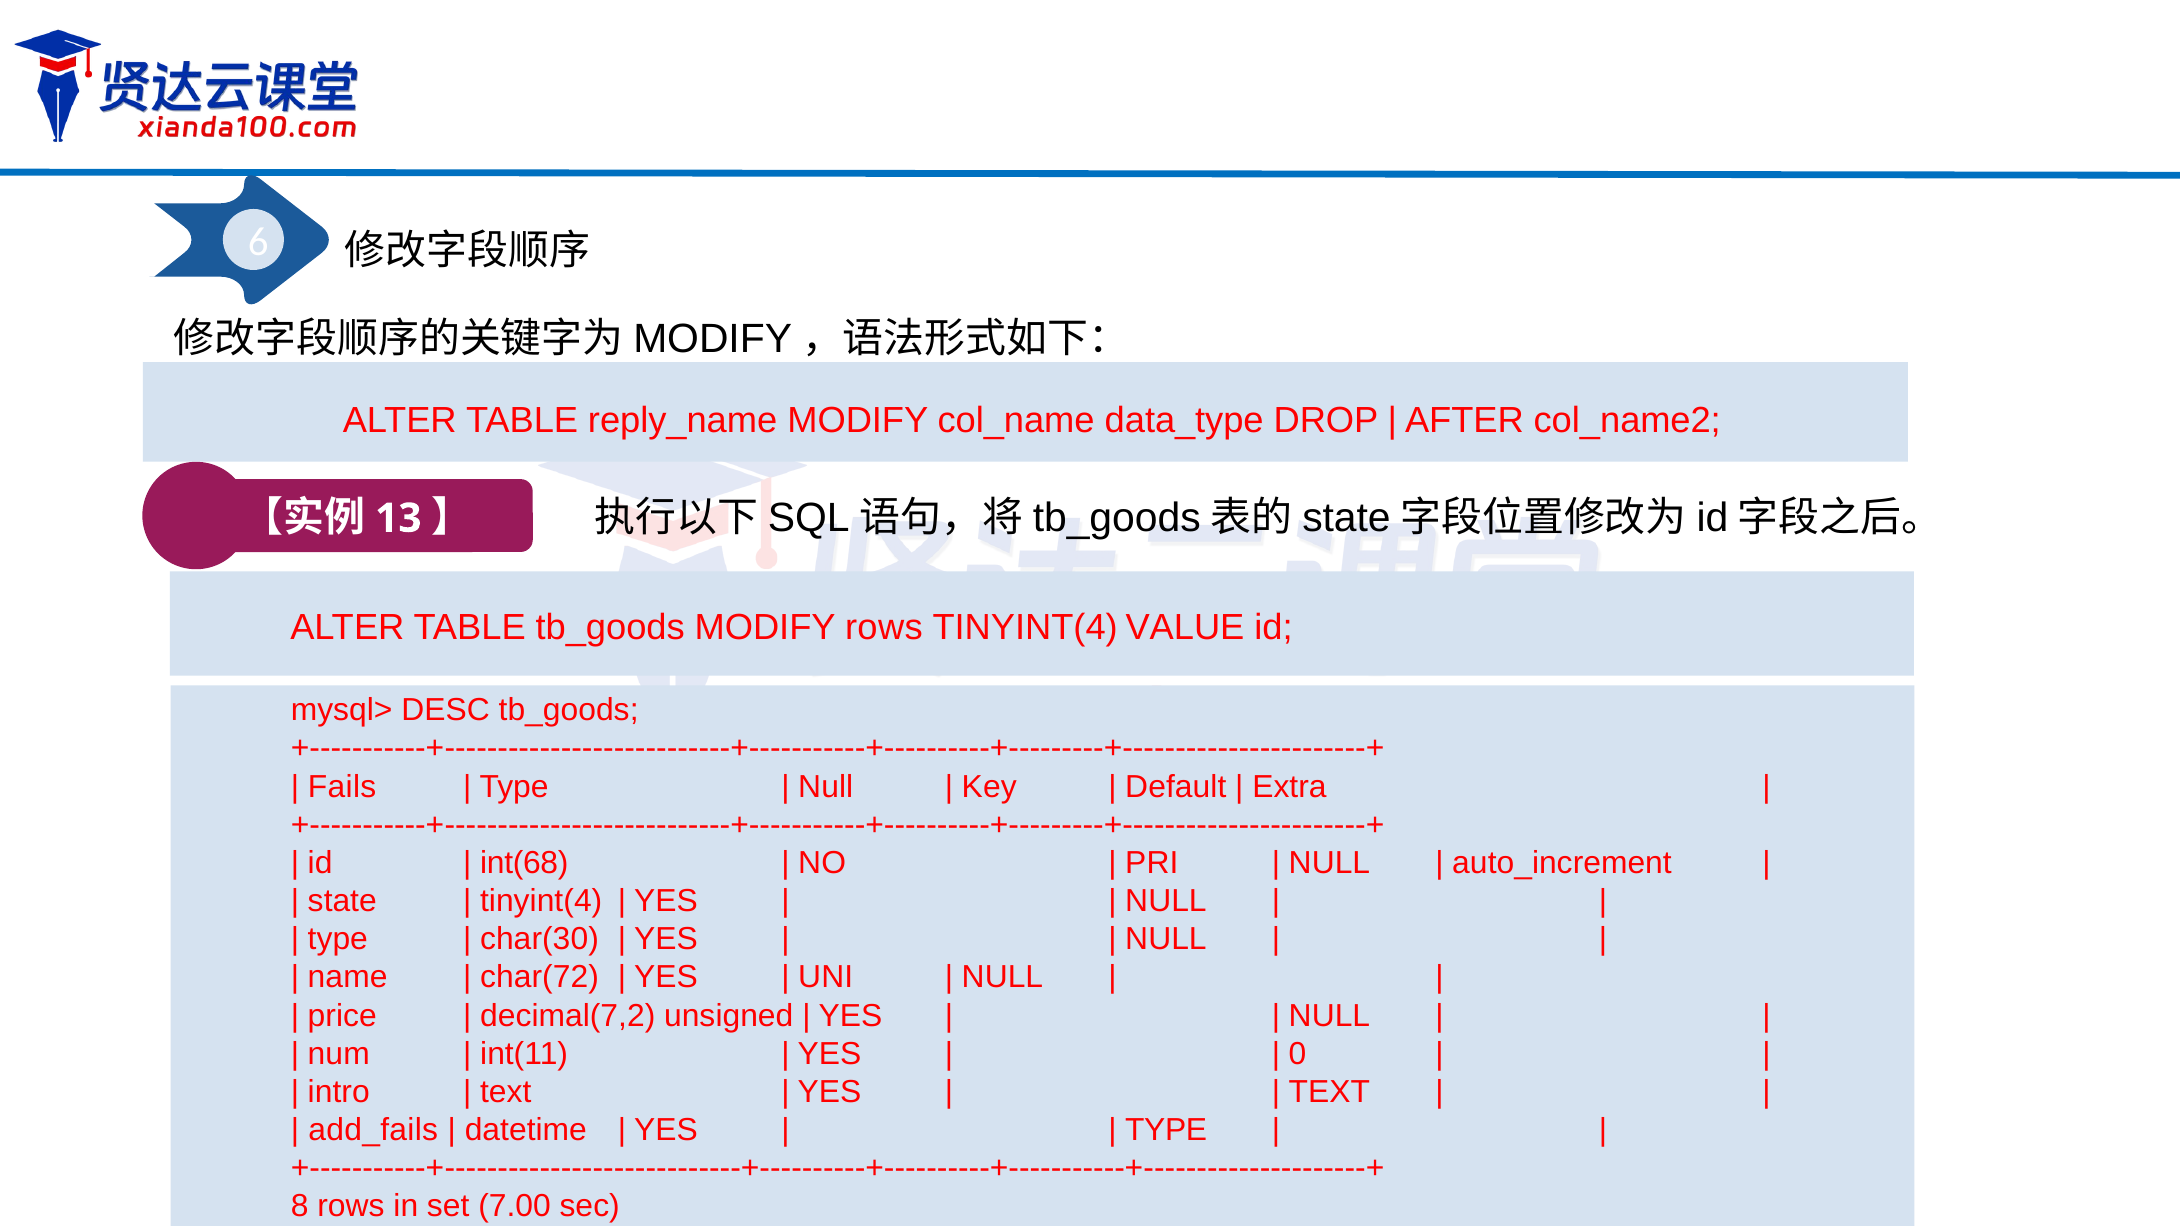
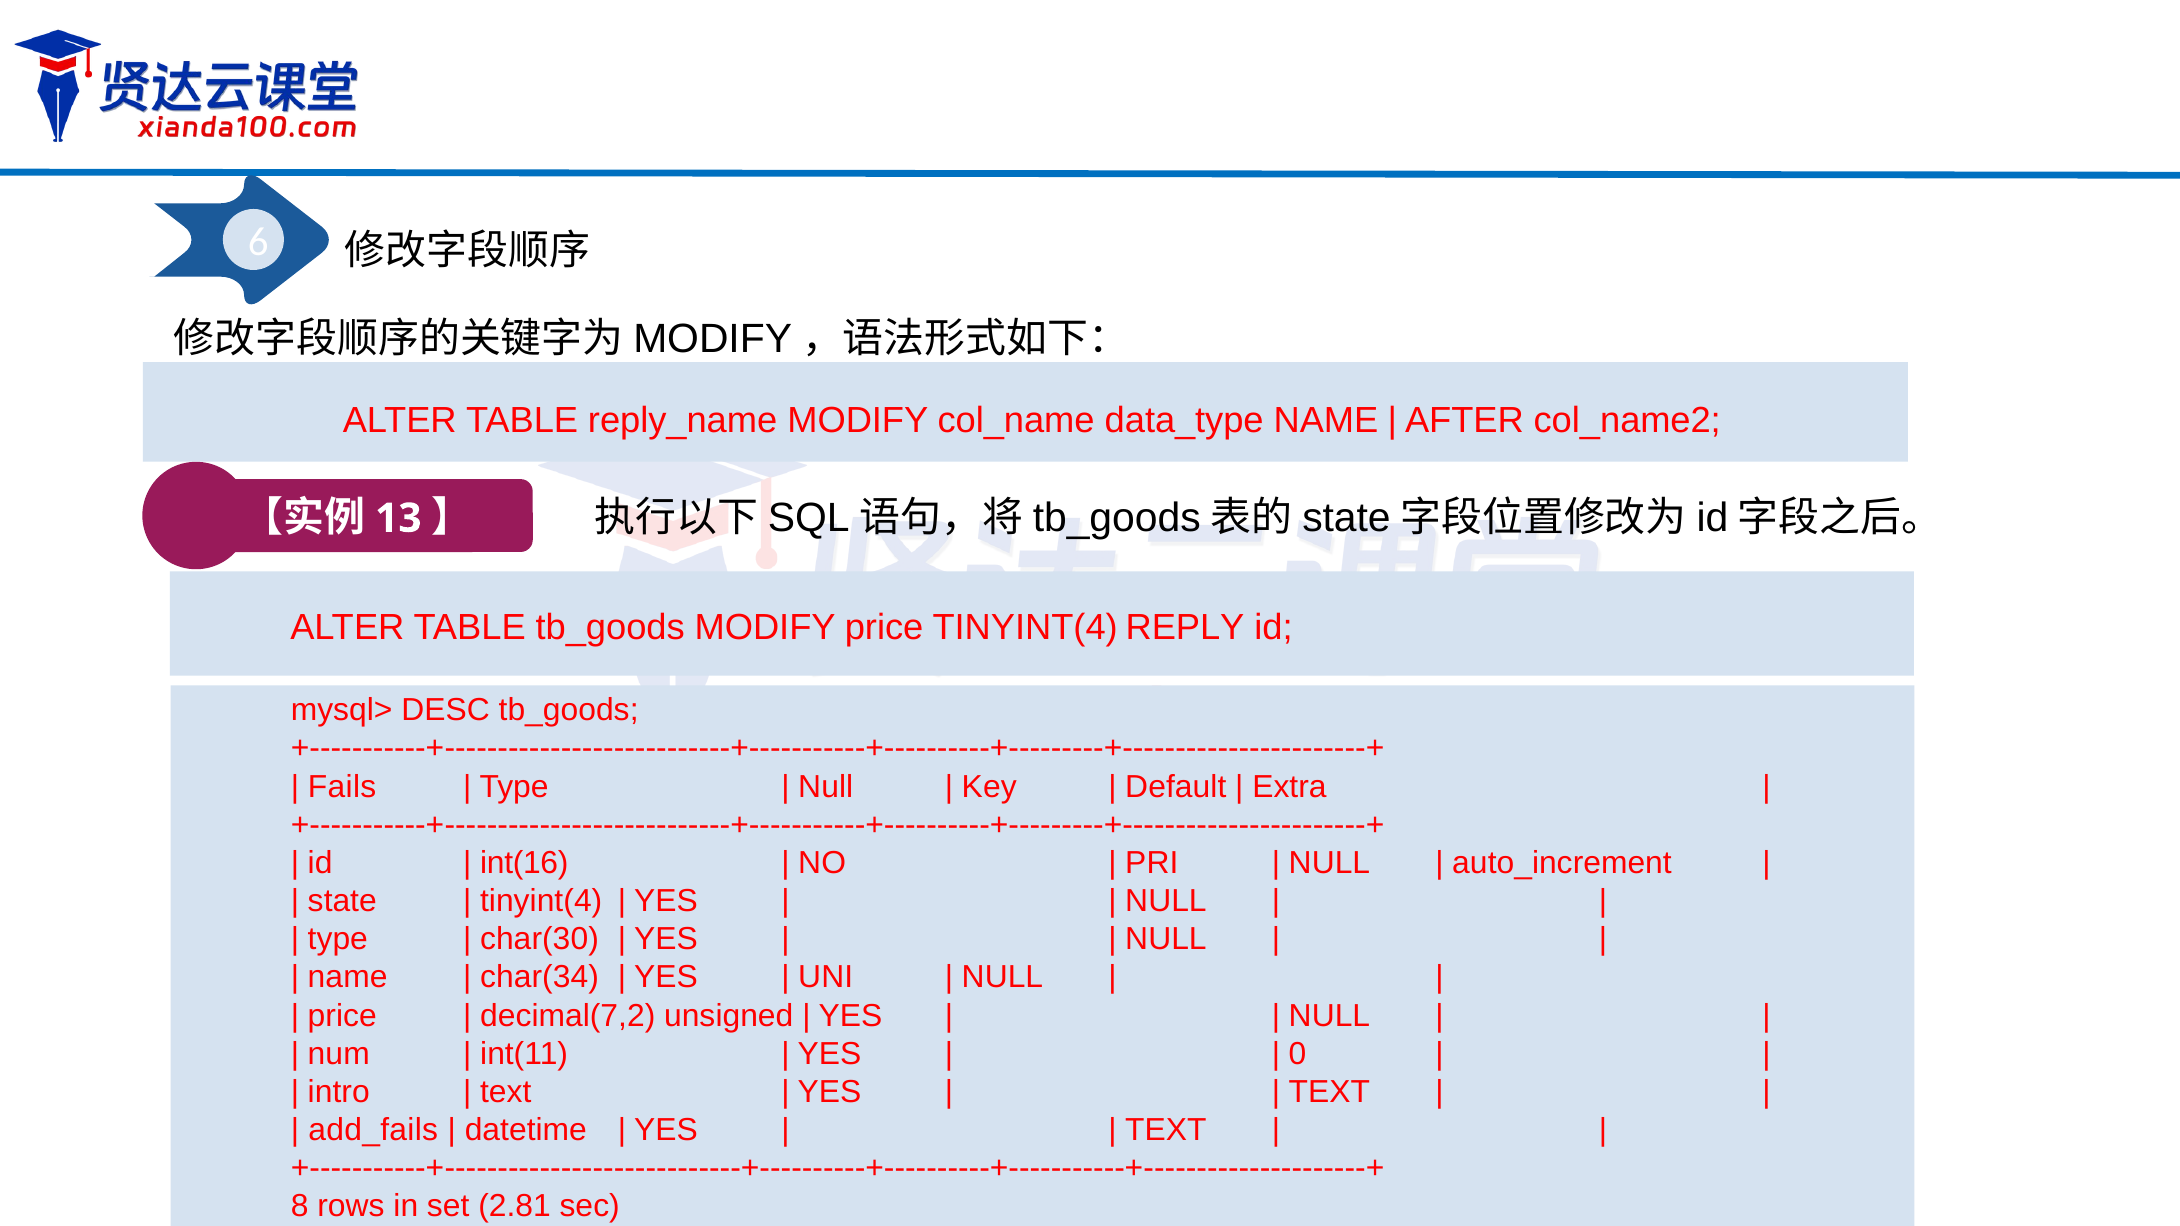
data_type DROP: DROP -> NAME (1326, 421)
MODIFY rows: rows -> price (884, 628)
VALUE: VALUE -> REPLY (1185, 628)
int(68: int(68 -> int(16 (524, 863)
char(72: char(72 -> char(34 (540, 978)
TYPE: TYPE -> TEXT (1166, 1130)
7.00: 7.00 -> 2.81 (515, 1207)
